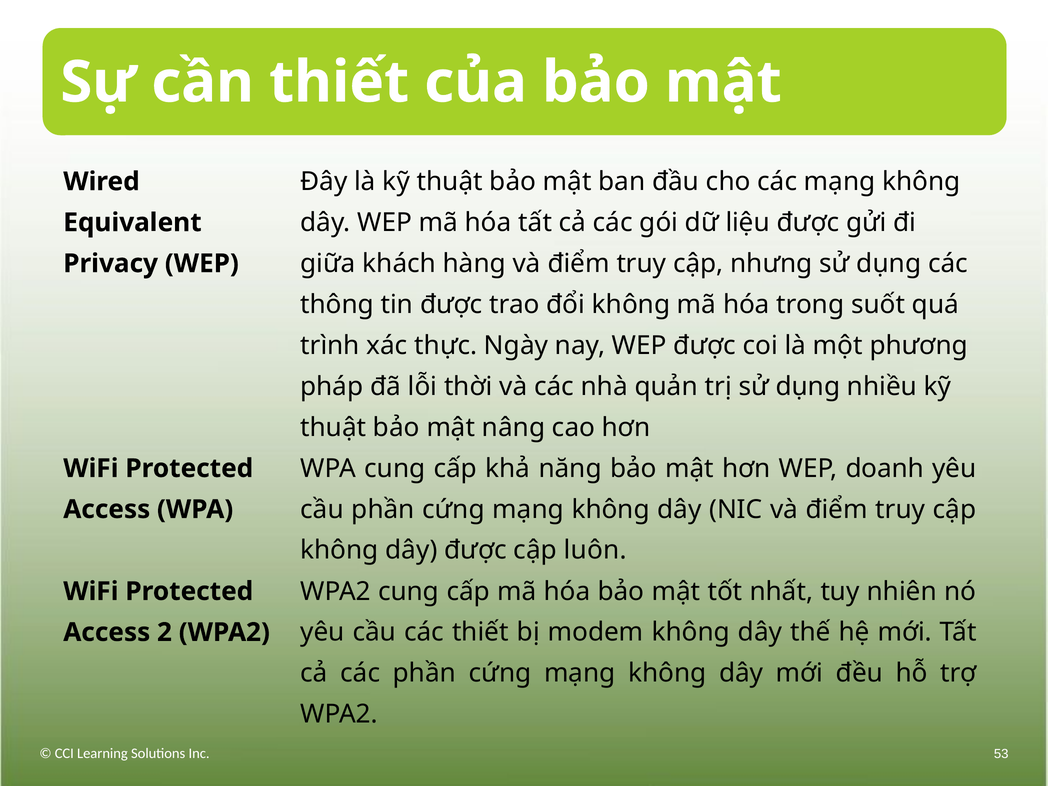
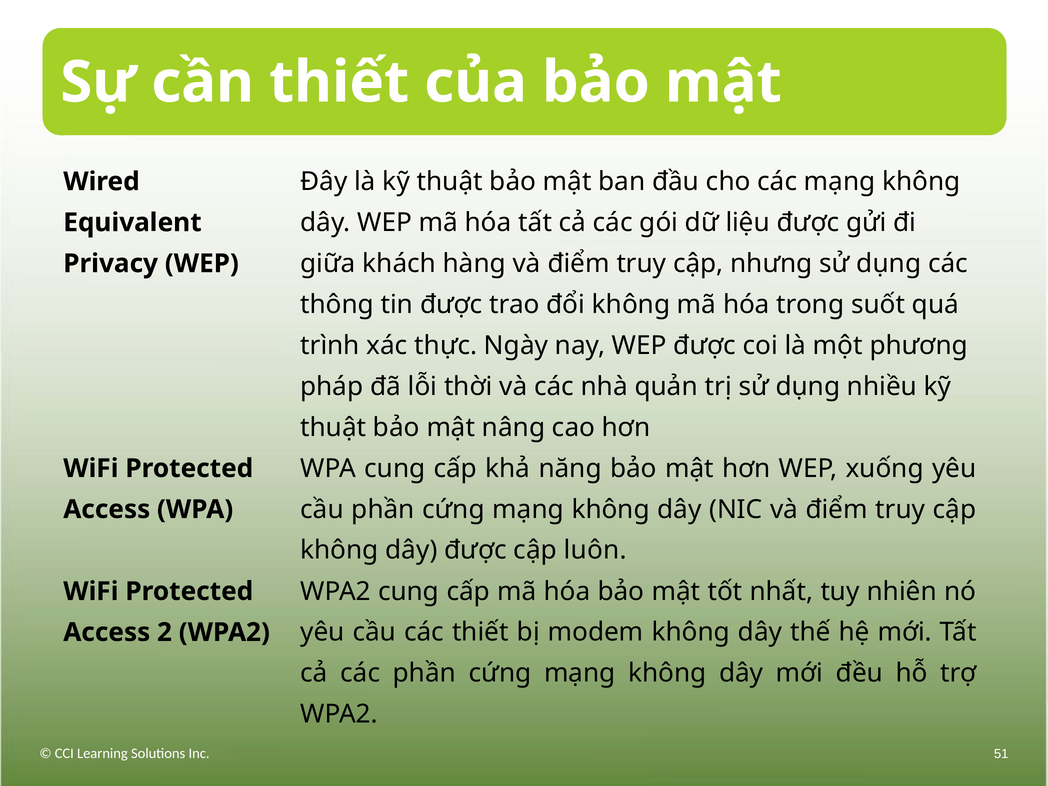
doanh: doanh -> xuống (885, 468)
53: 53 -> 51 (1001, 754)
